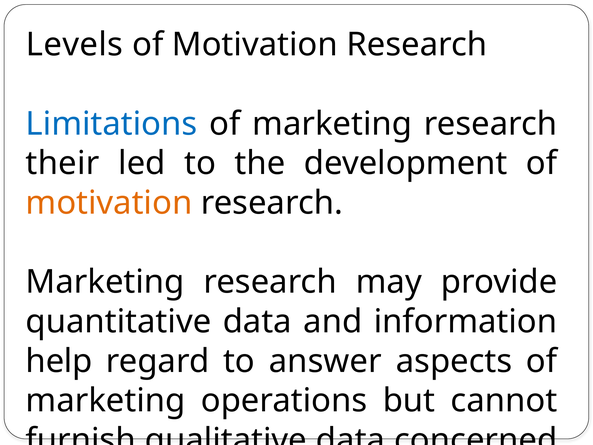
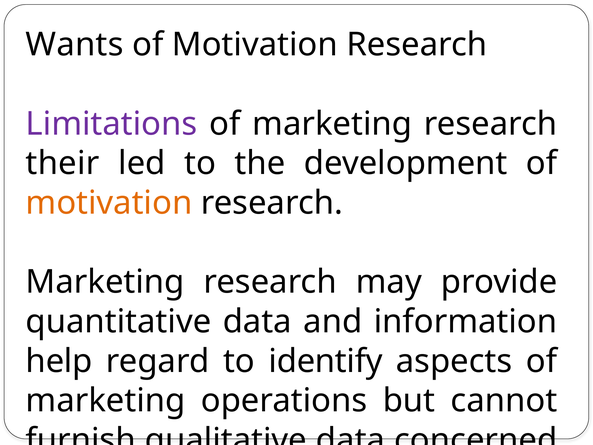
Levels: Levels -> Wants (75, 45)
Limitations colour: blue -> purple (111, 124)
answer: answer -> identify (326, 361)
